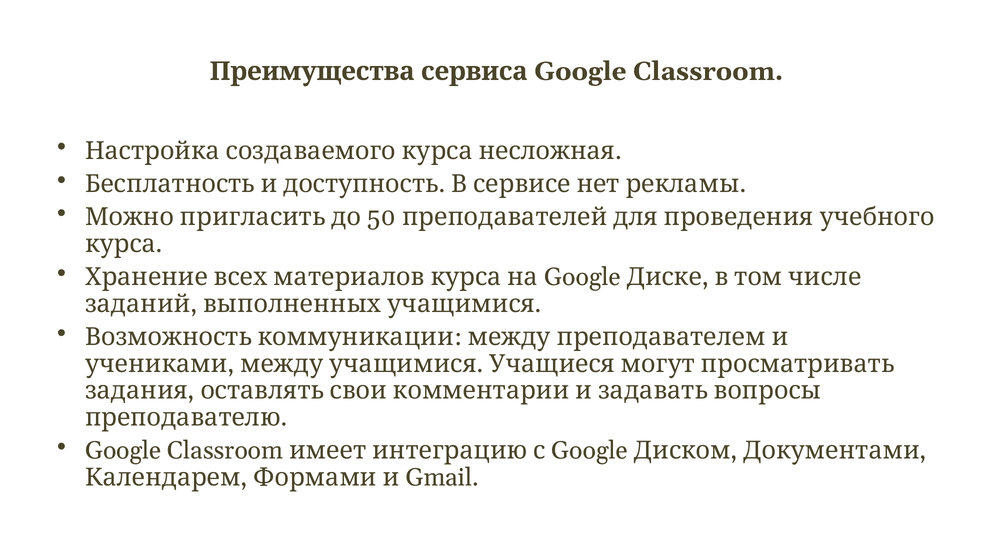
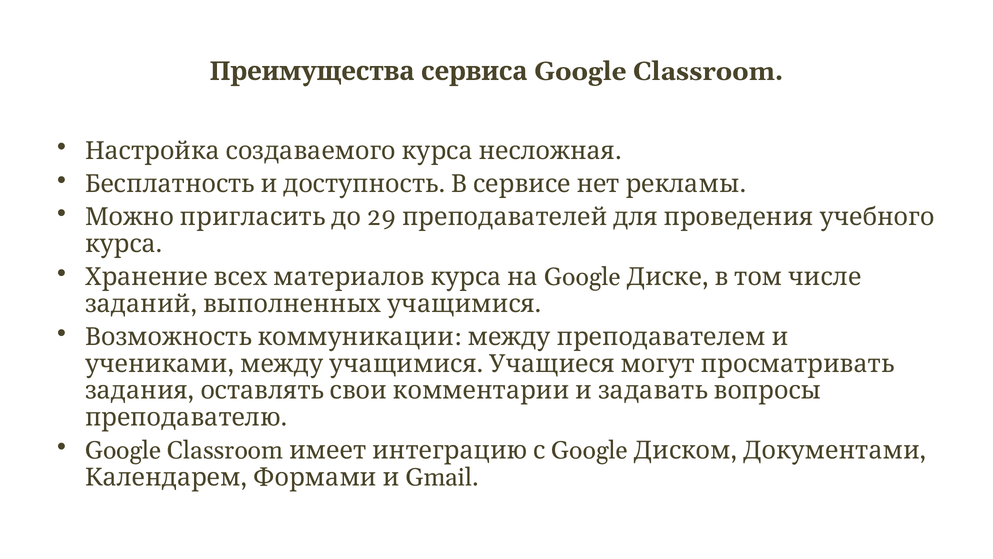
50: 50 -> 29 (381, 217)
